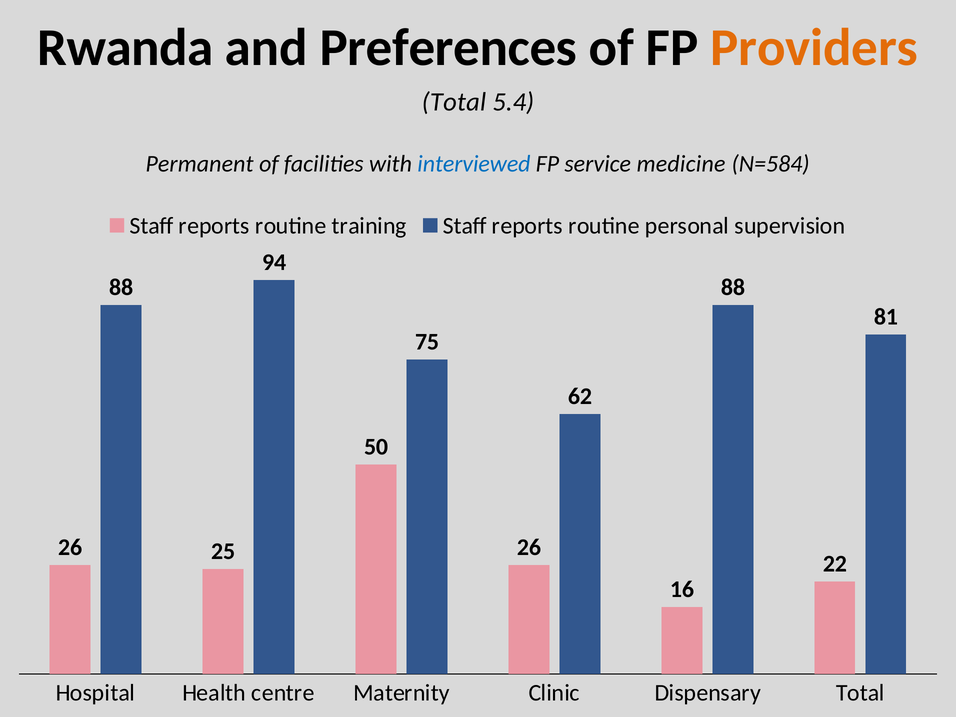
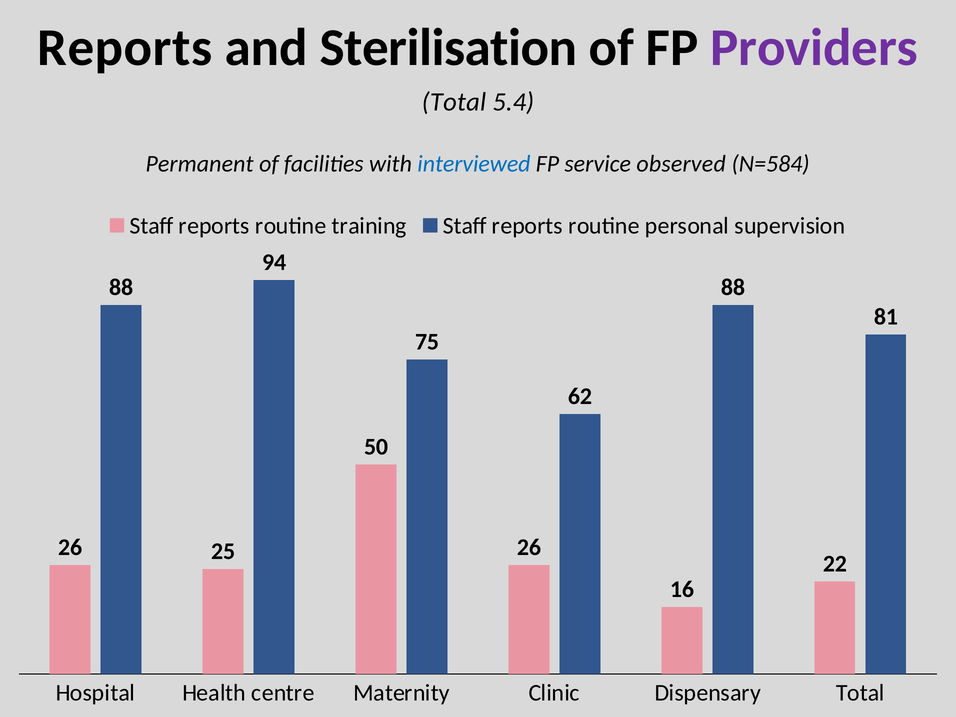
Rwanda: Rwanda -> Reports (125, 47)
Preferences: Preferences -> Sterilisation (448, 47)
Providers colour: orange -> purple (814, 47)
medicine: medicine -> observed (681, 164)
